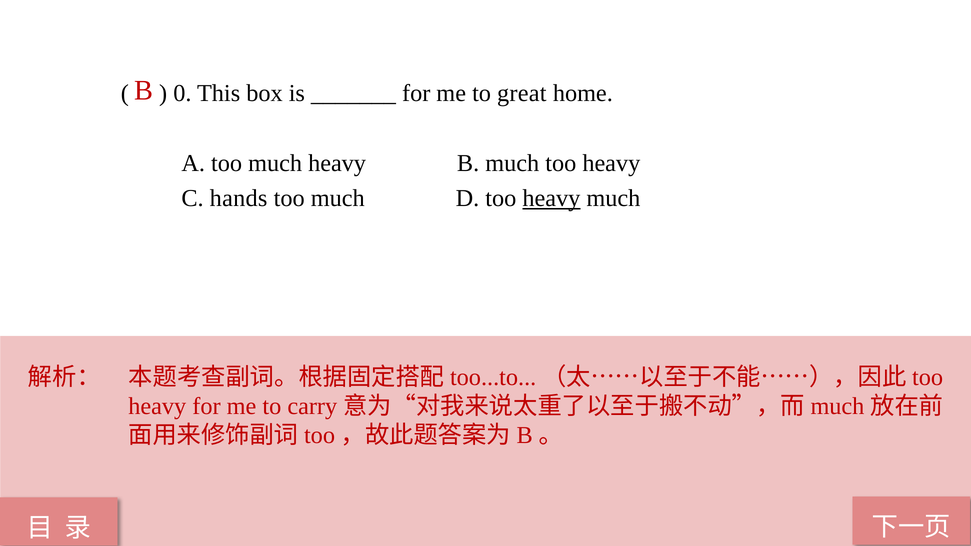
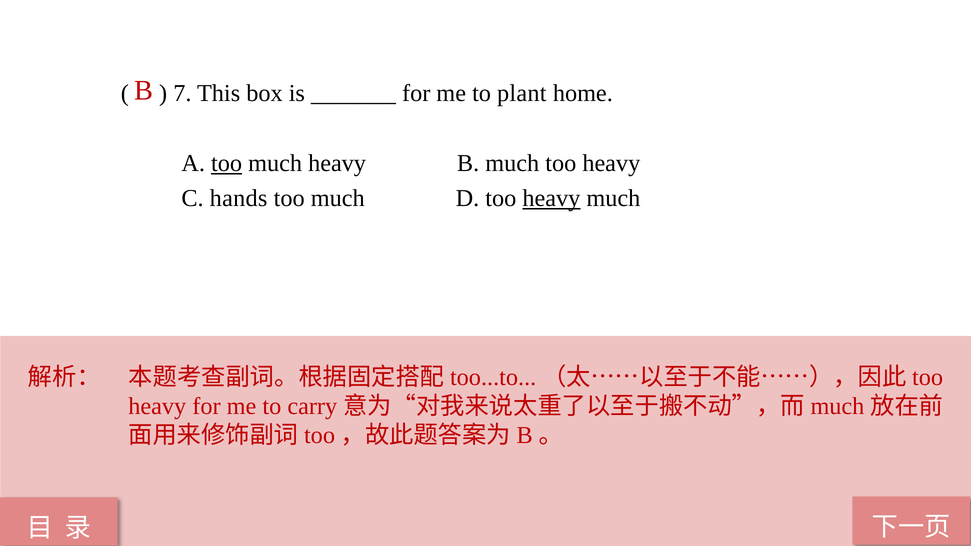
0: 0 -> 7 (182, 93)
great: great -> plant (522, 93)
too underline: none -> present (227, 163)
